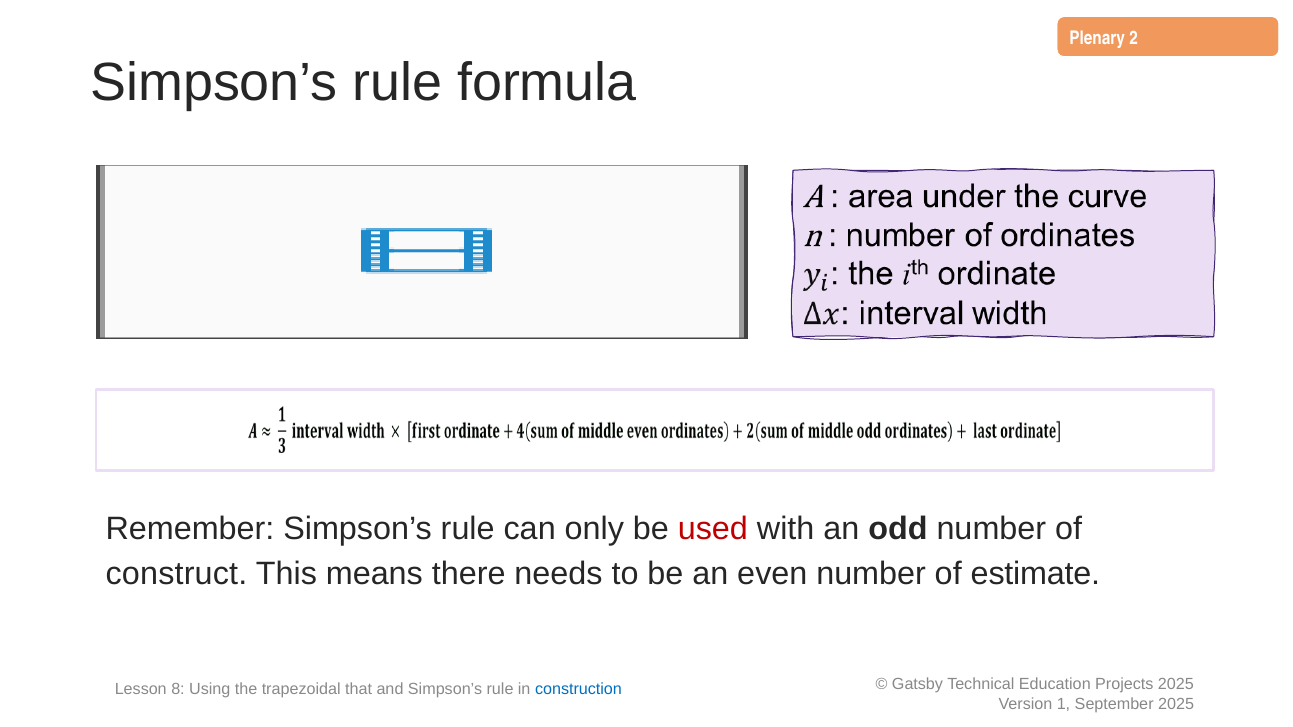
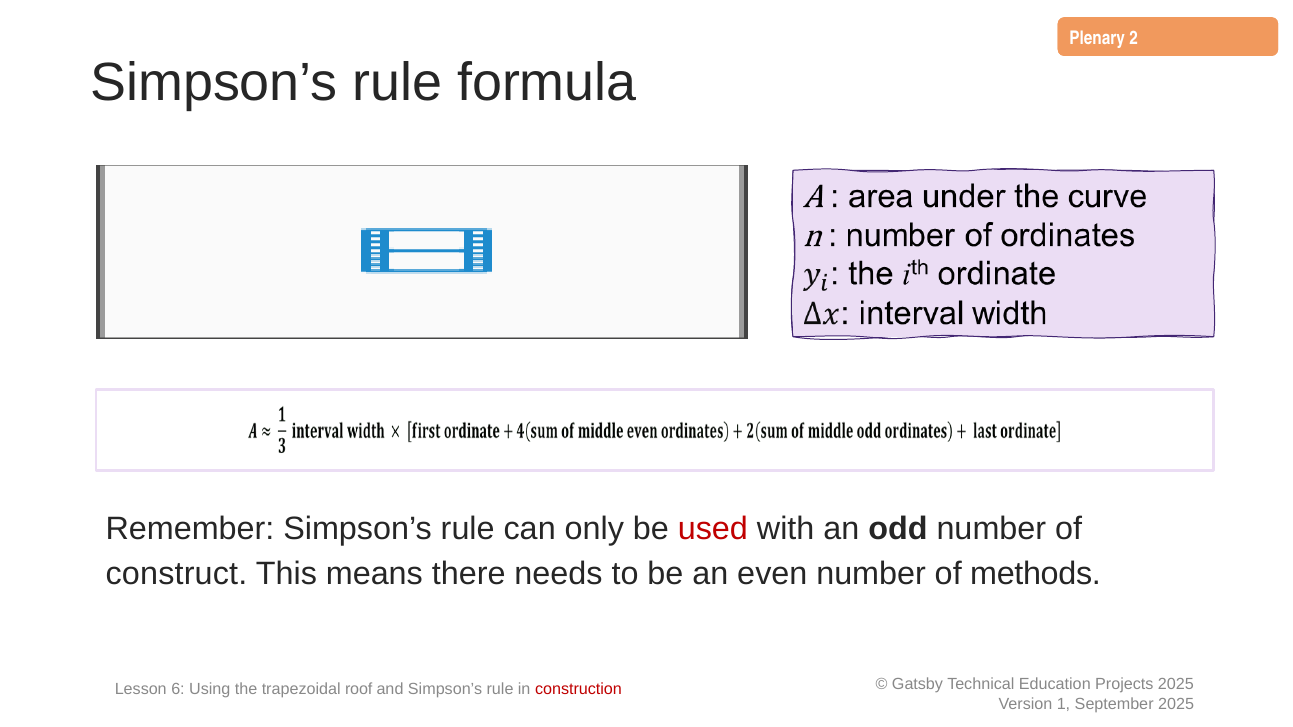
estimate: estimate -> methods (1035, 574)
8: 8 -> 6 (178, 689)
that: that -> roof (359, 689)
construction colour: blue -> red (578, 689)
